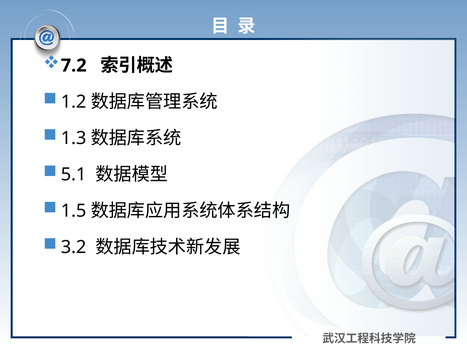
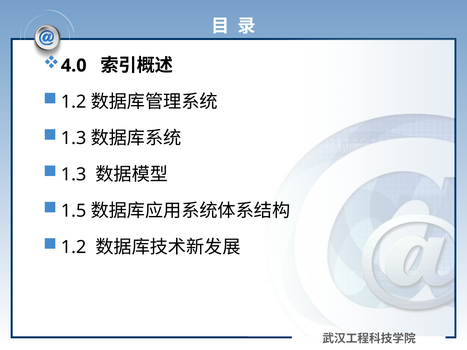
7.2: 7.2 -> 4.0 (74, 66)
5.1: 5.1 -> 1.3 (74, 175)
3.2: 3.2 -> 1.2 (74, 247)
